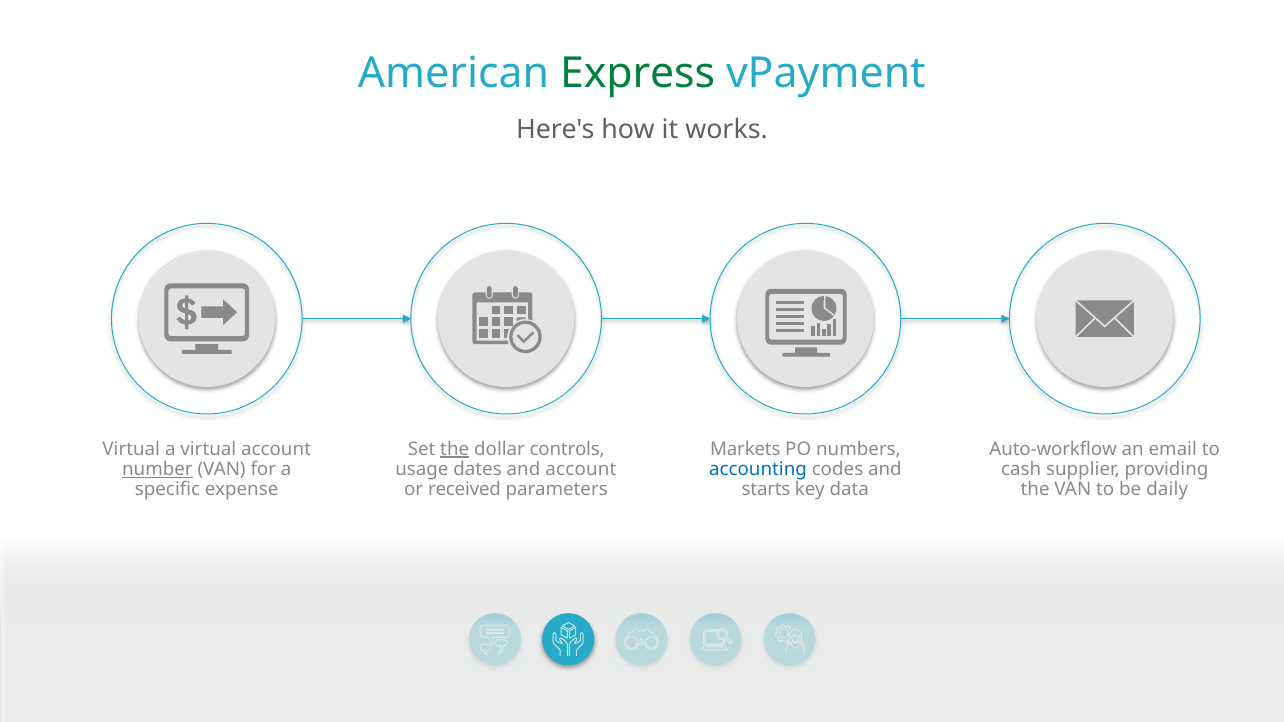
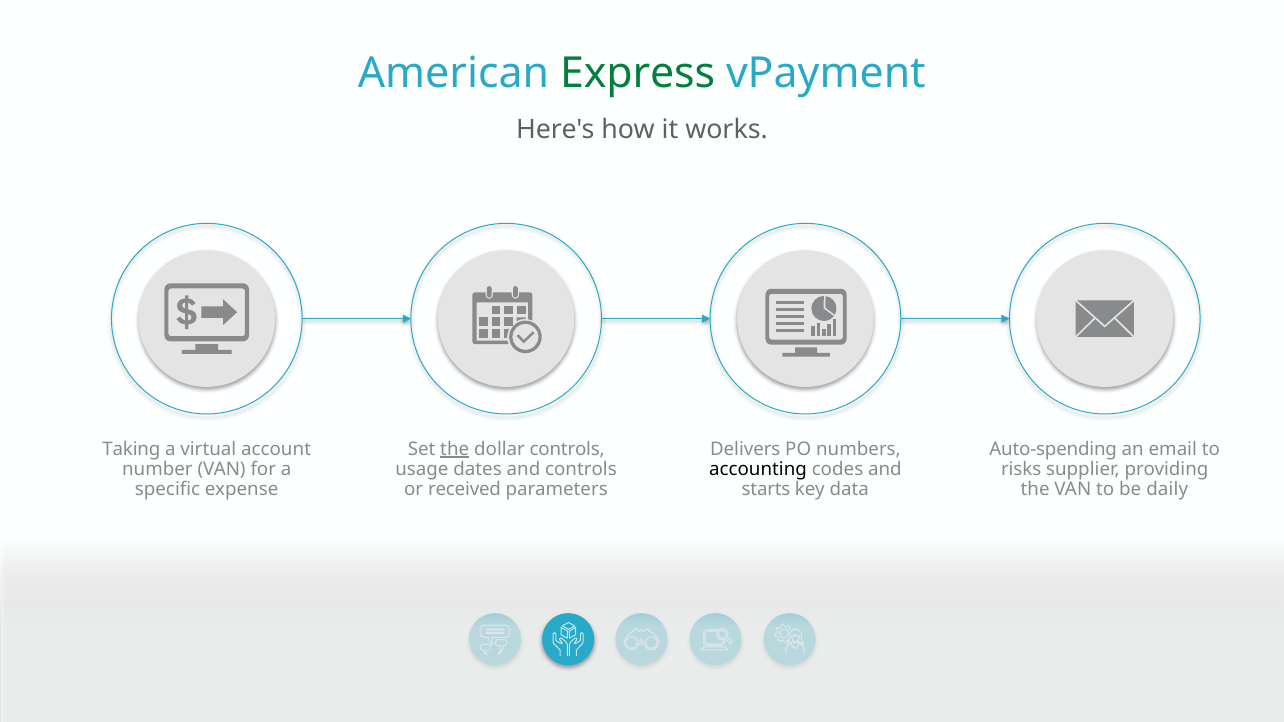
Virtual: Virtual -> Taking (131, 449)
Markets: Markets -> Delivers (745, 449)
Auto-workflow: Auto-workflow -> Auto-spending (1053, 449)
number underline: present -> none (157, 469)
and account: account -> controls (581, 469)
accounting colour: blue -> black (758, 469)
cash: cash -> risks (1021, 469)
